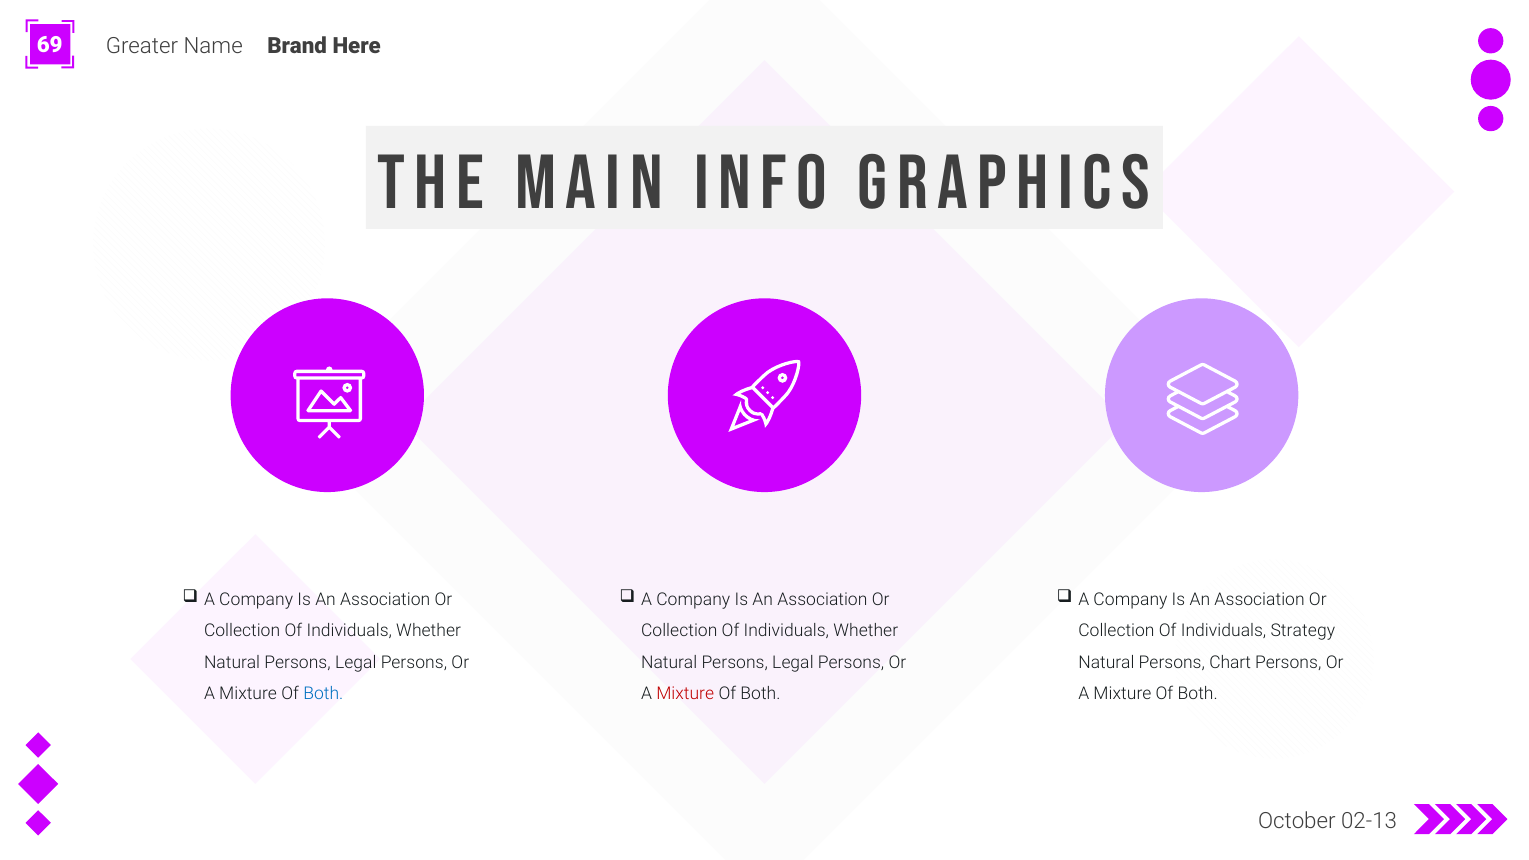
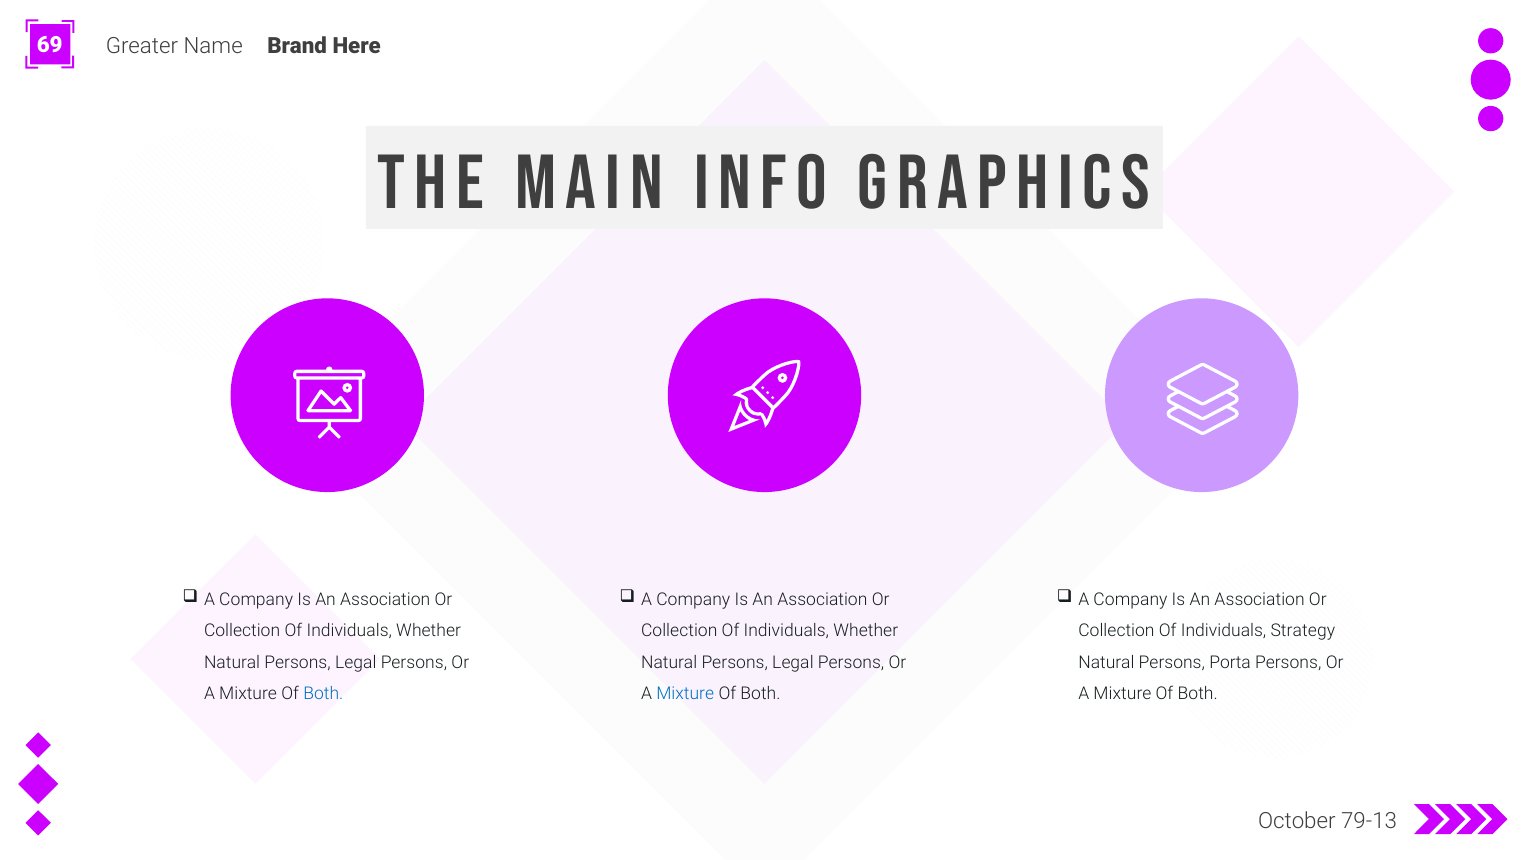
Chart: Chart -> Porta (1230, 663)
Mixture colour: red -> blue (685, 694)
02-13: 02-13 -> 79-13 (1369, 821)
